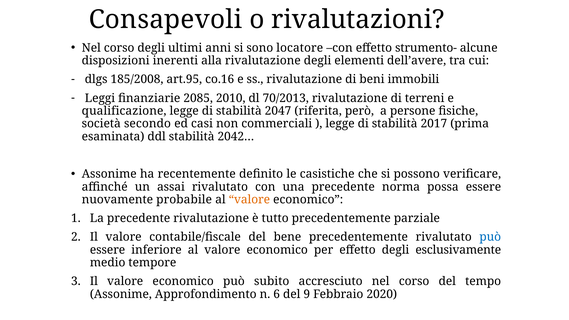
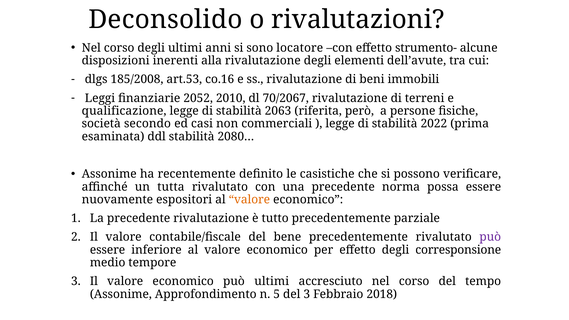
Consapevoli: Consapevoli -> Deconsolido (165, 20)
dell’avere: dell’avere -> dell’avute (417, 61)
art.95: art.95 -> art.53 (184, 79)
2085: 2085 -> 2052 (198, 98)
70/2013: 70/2013 -> 70/2067 (286, 98)
2047: 2047 -> 2063 (278, 111)
2017: 2017 -> 2022 (434, 124)
2042…: 2042… -> 2080… (236, 137)
assai: assai -> tutta (171, 187)
probabile: probabile -> espositori (184, 200)
può colour: blue -> purple (490, 237)
esclusivamente: esclusivamente -> corresponsione (458, 250)
può subito: subito -> ultimi (272, 281)
6: 6 -> 5 (277, 294)
del 9: 9 -> 3 (307, 294)
2020: 2020 -> 2018 (382, 294)
